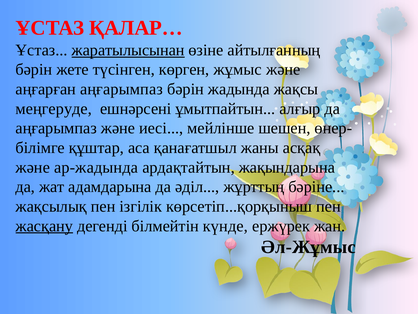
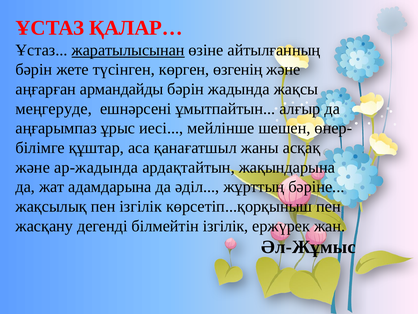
жұмыс: жұмыс -> өзгенің (238, 69)
аңғарған аңғарымпаз: аңғарымпаз -> армандайды (122, 89)
аңғарымпаз және: және -> ұрыс (118, 128)
жасқану underline: present -> none (44, 226)
білмейтін күнде: күнде -> ізгілік (226, 226)
